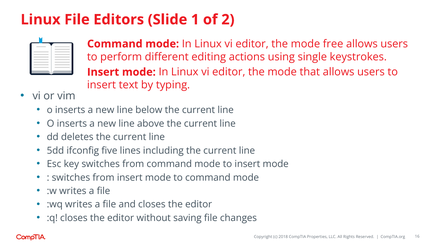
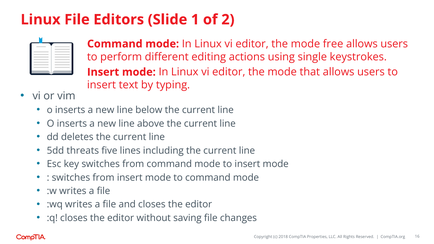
ifconfig: ifconfig -> threats (83, 151)
